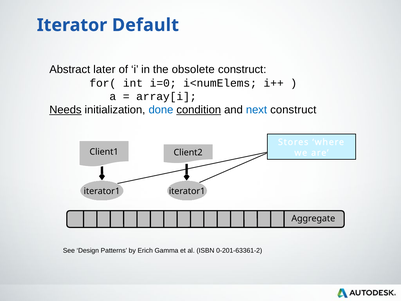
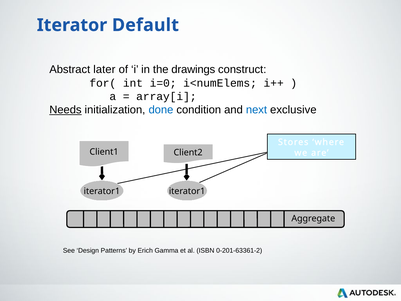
obsolete: obsolete -> drawings (193, 70)
condition underline: present -> none (199, 110)
next construct: construct -> exclusive (293, 110)
